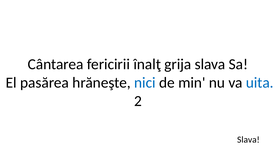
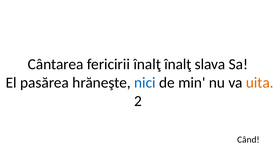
înalţ grija: grija -> înalţ (178, 64)
uita colour: blue -> orange (260, 83)
Slava: Slava -> Când (248, 140)
